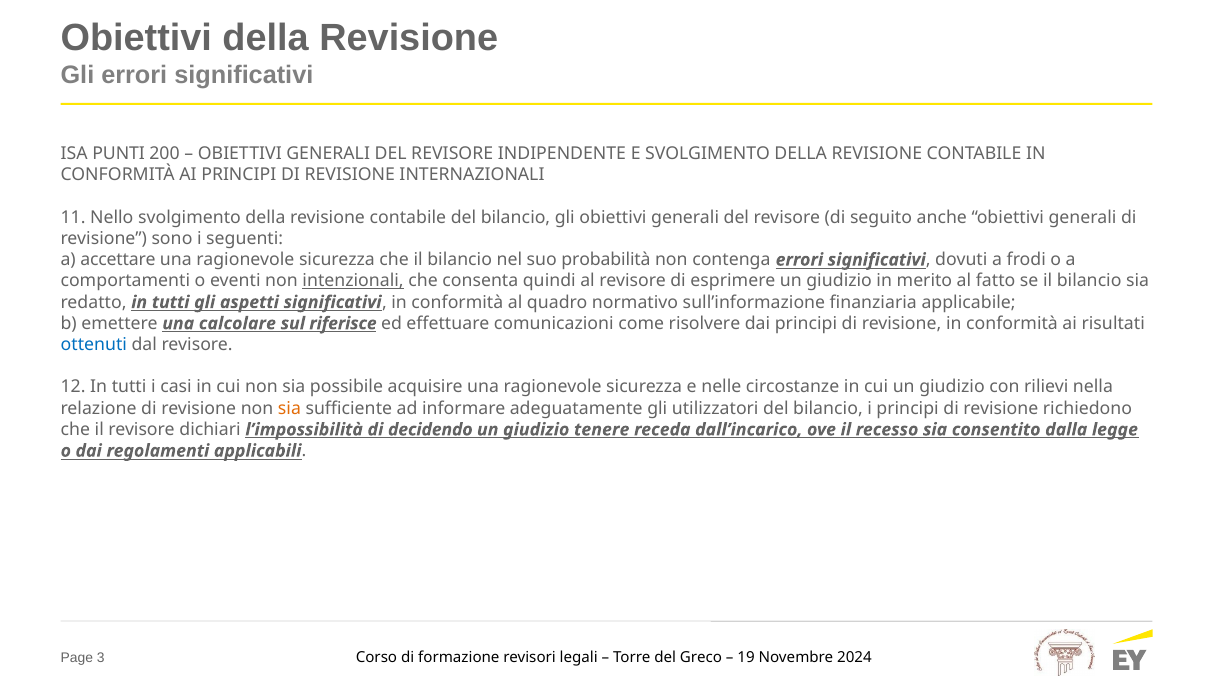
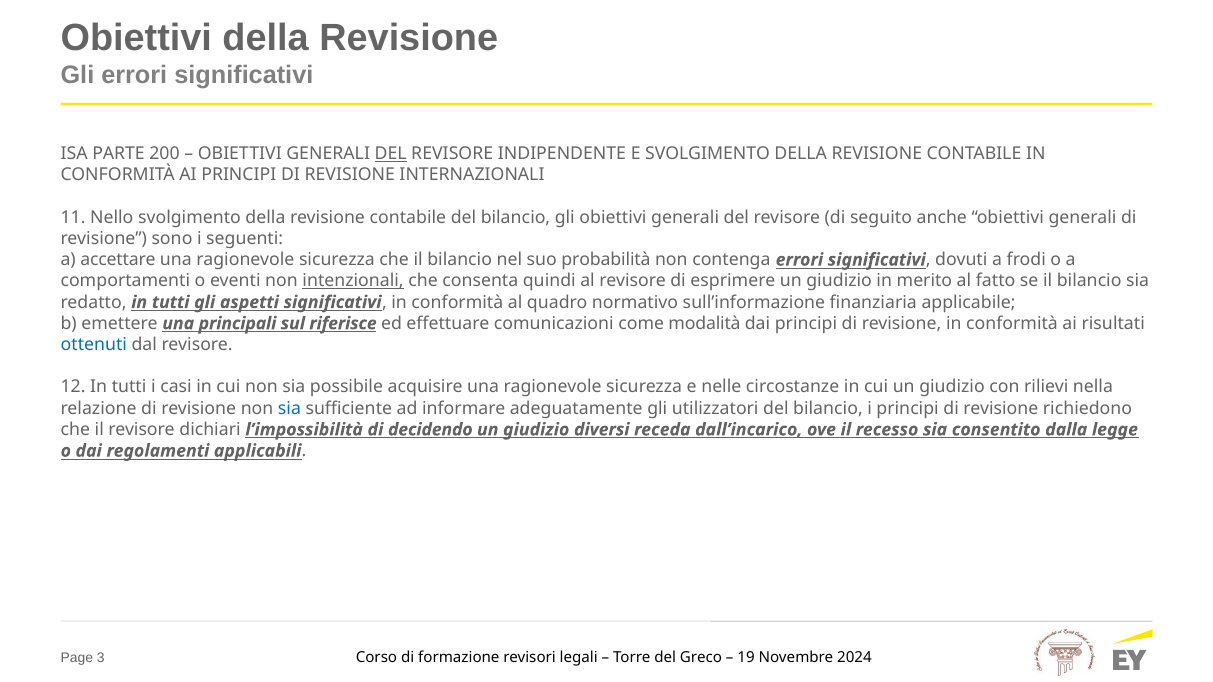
PUNTI: PUNTI -> PARTE (119, 154)
DEL underline: none -> present (391, 154)
calcolare: calcolare -> principali (238, 323)
risolvere: risolvere -> modalità (705, 323)
sia colour: orange -> blue (289, 408)
tenere: tenere -> diversi (602, 430)
